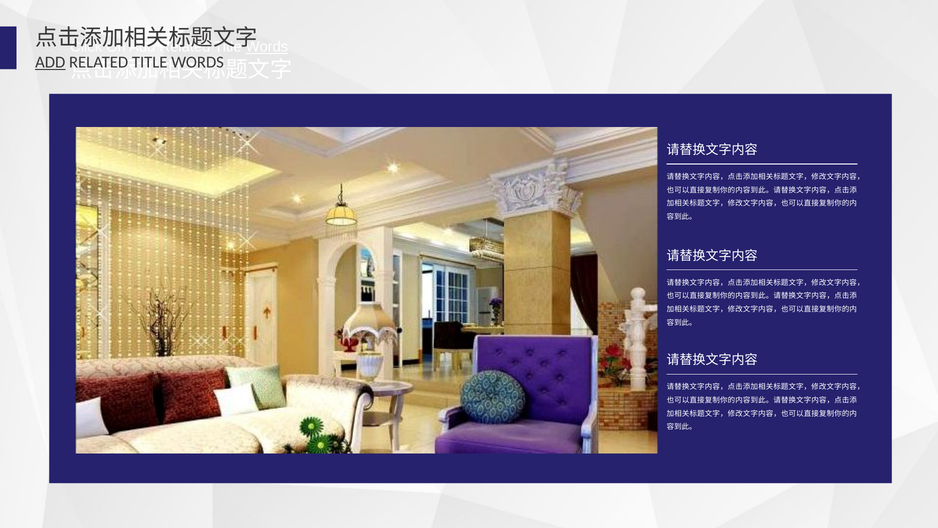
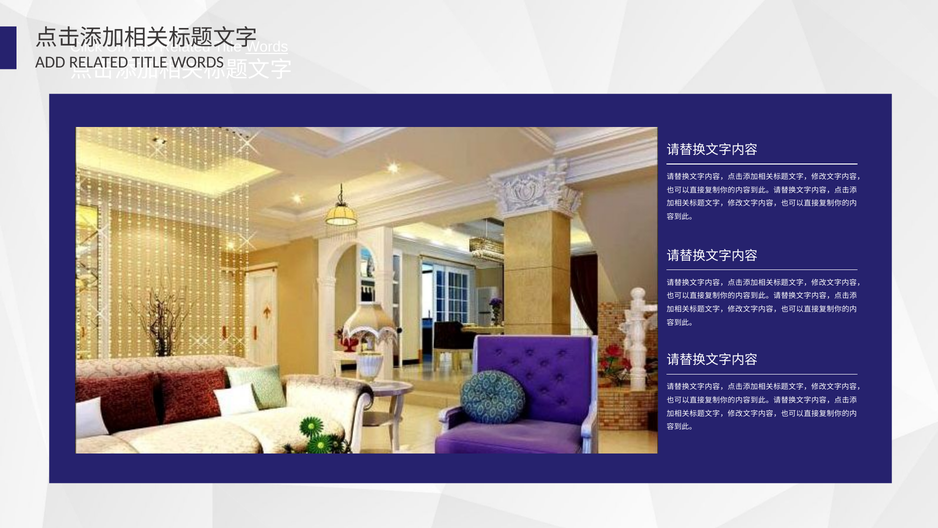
ADD underline: present -> none (50, 62)
